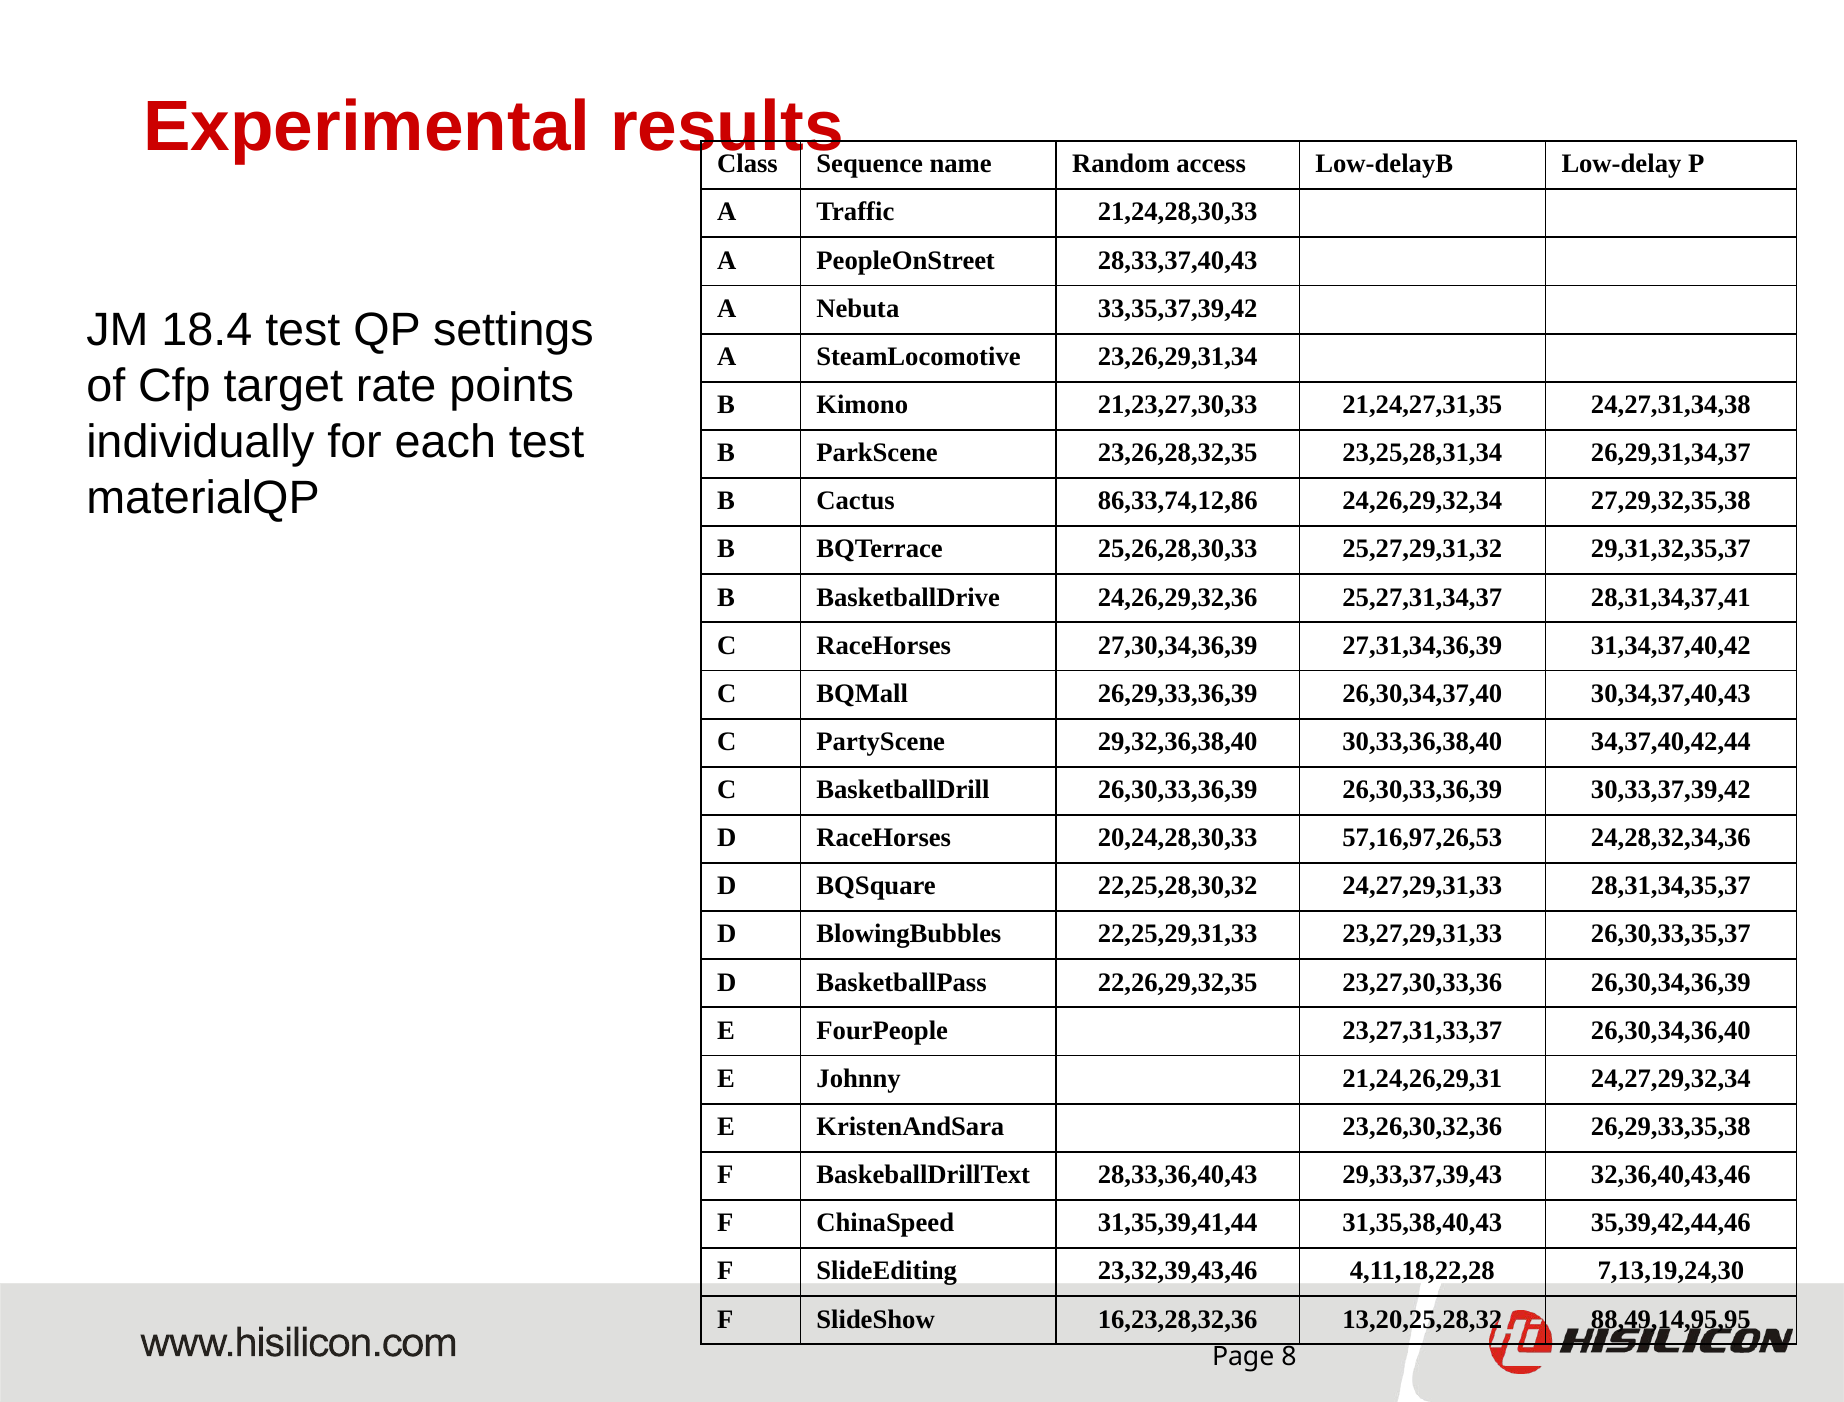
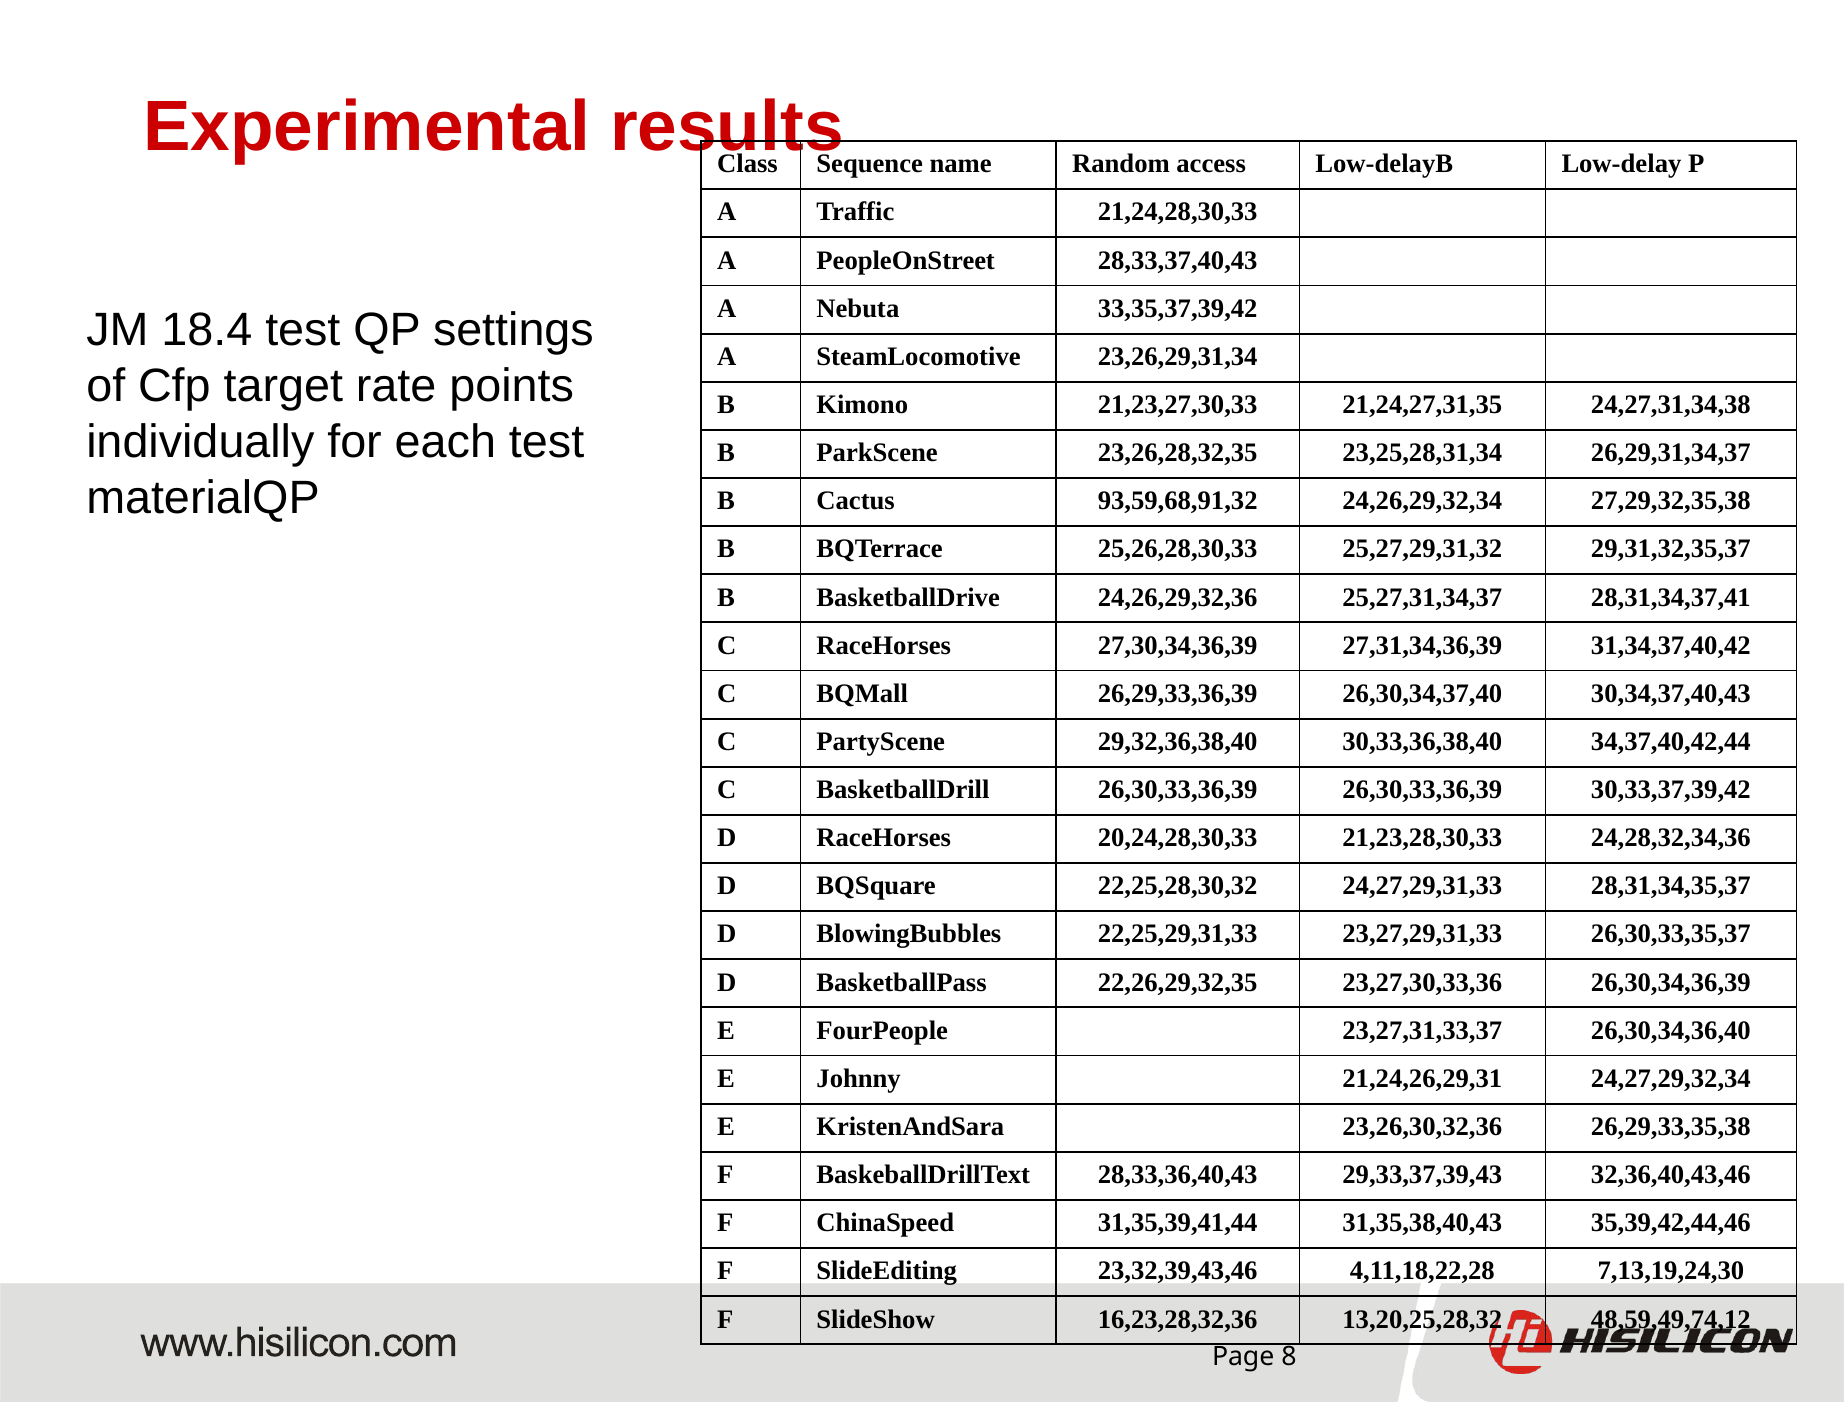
86,33,74,12,86: 86,33,74,12,86 -> 93,59,68,91,32 (1178, 501)
57,16,97,26,53: 57,16,97,26,53 -> 21,23,28,30,33 (1422, 838)
88,49,14,95,95: 88,49,14,95,95 -> 48,59,49,74,12 (1671, 1319)
